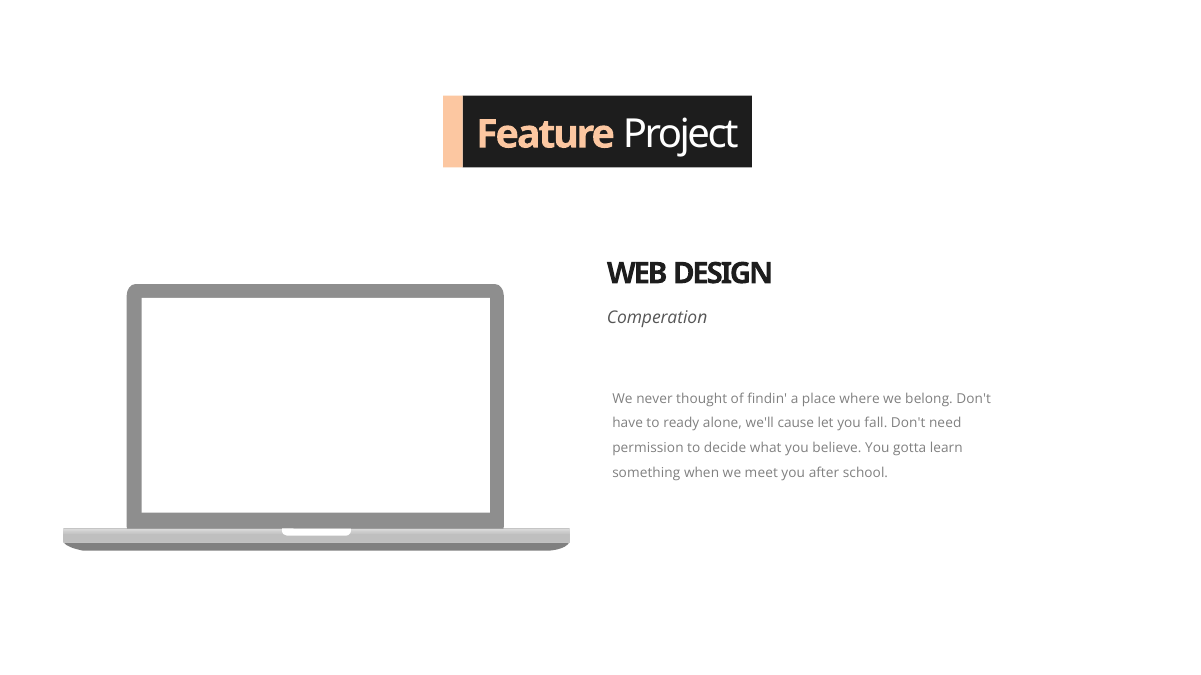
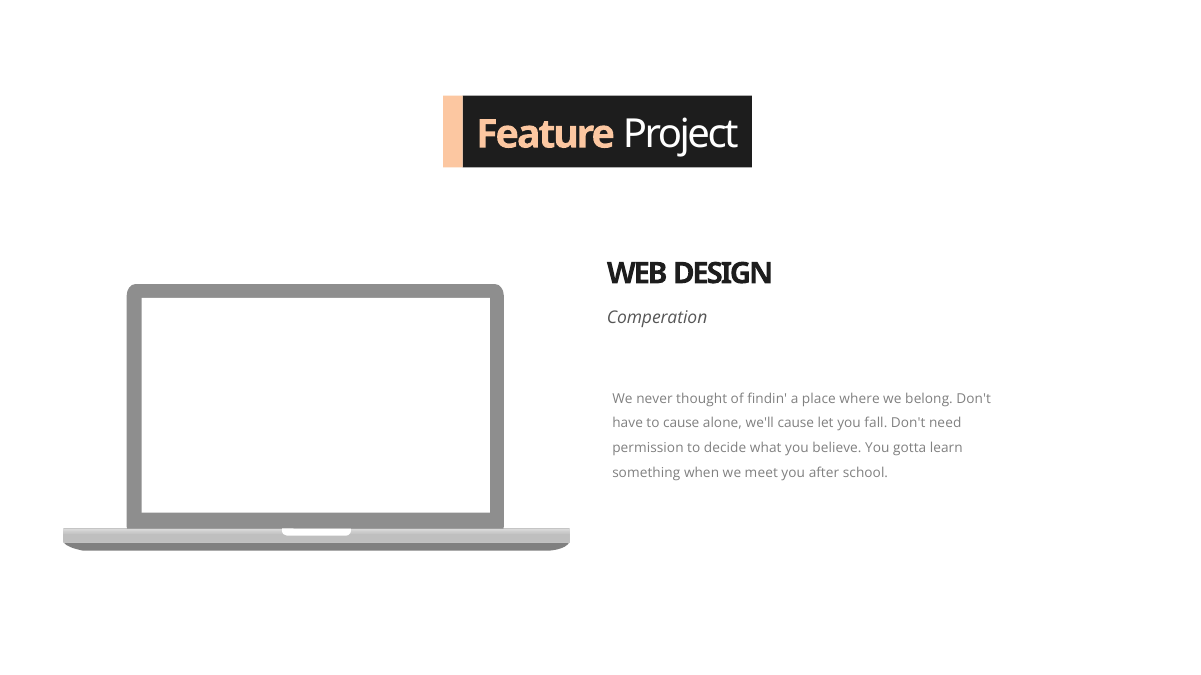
to ready: ready -> cause (681, 424)
